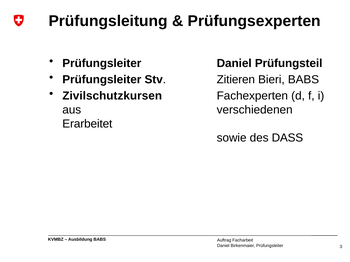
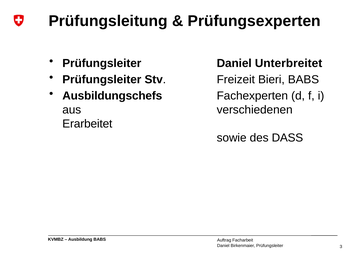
Prüfungsteil: Prüfungsteil -> Unterbreitet (289, 63)
Zitieren: Zitieren -> Freizeit (236, 80)
Zivilschutzkursen: Zivilschutzkursen -> Ausbildungschefs (112, 96)
